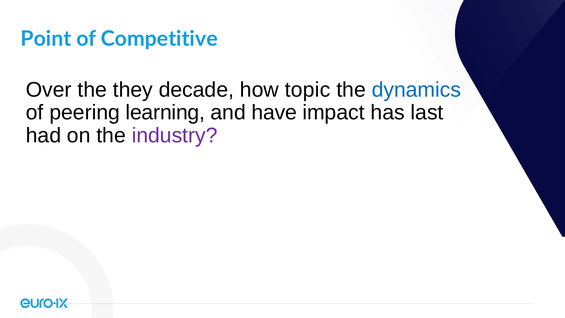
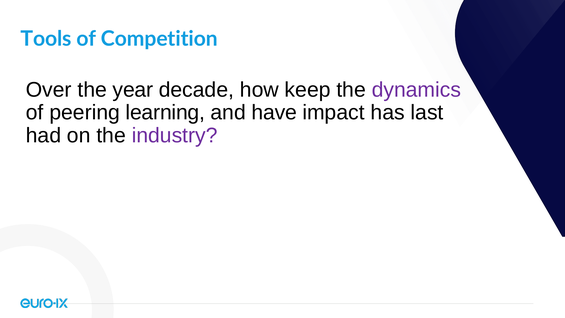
Point: Point -> Tools (46, 39)
Competitive: Competitive -> Competition (159, 39)
they: they -> year (133, 90)
topic: topic -> keep (308, 90)
dynamics colour: blue -> purple (416, 90)
